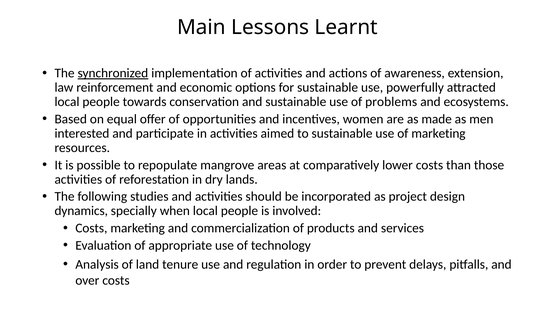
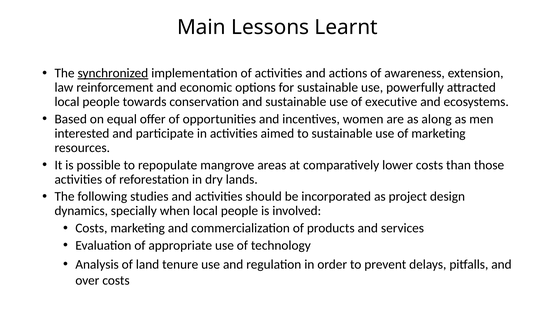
problems: problems -> executive (391, 102)
made: made -> along (437, 119)
